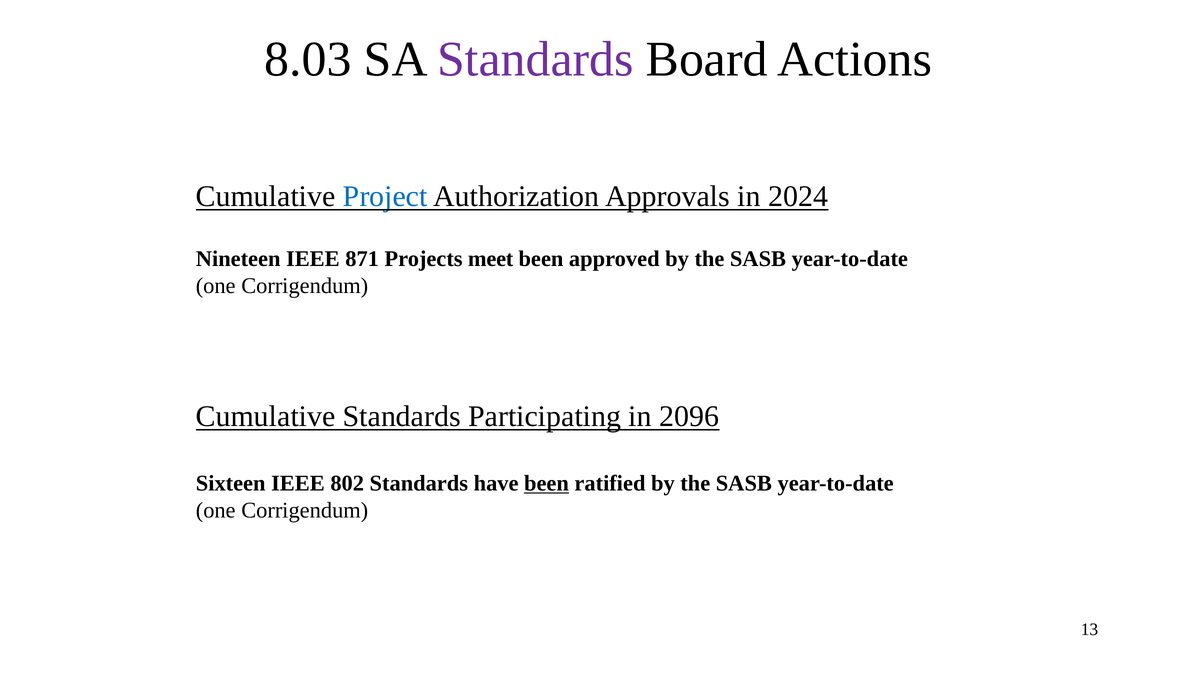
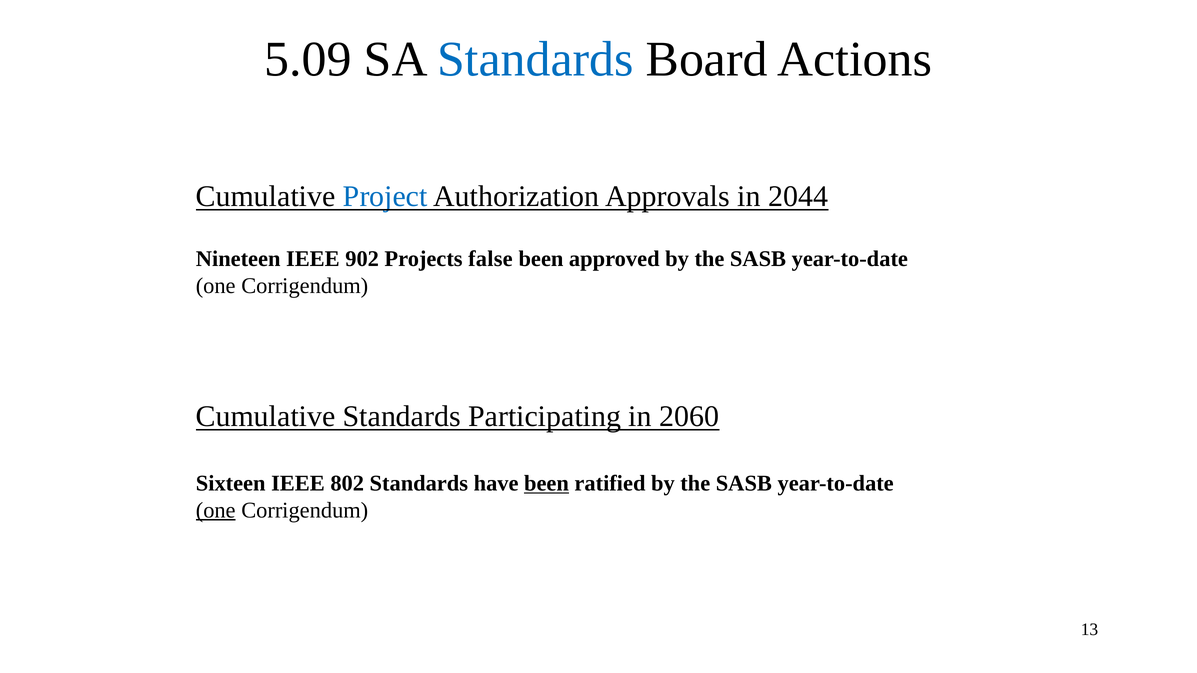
8.03: 8.03 -> 5.09 (308, 60)
Standards colour: purple -> blue (535, 60)
2024: 2024 -> 2044 (798, 197)
871: 871 -> 902 (362, 259)
meet: meet -> false (490, 259)
2096: 2096 -> 2060 (689, 417)
one underline: none -> present (216, 510)
